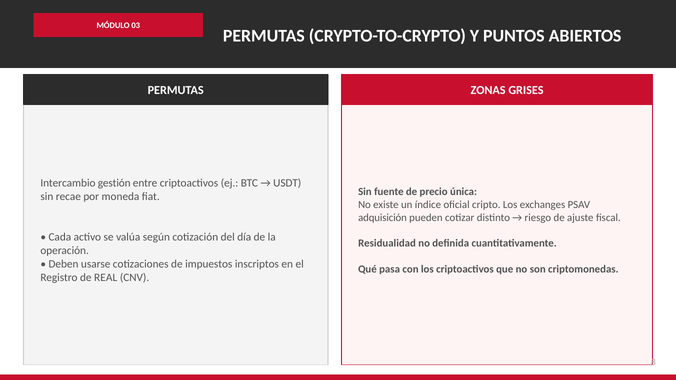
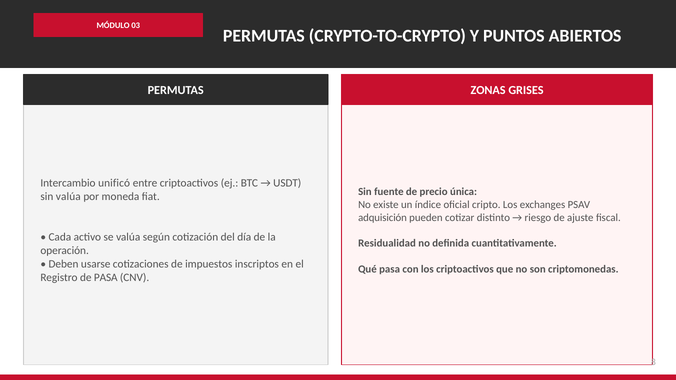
gestión: gestión -> unificó (114, 183)
sin recae: recae -> valúa (68, 197)
de REAL: REAL -> PASA (106, 278)
